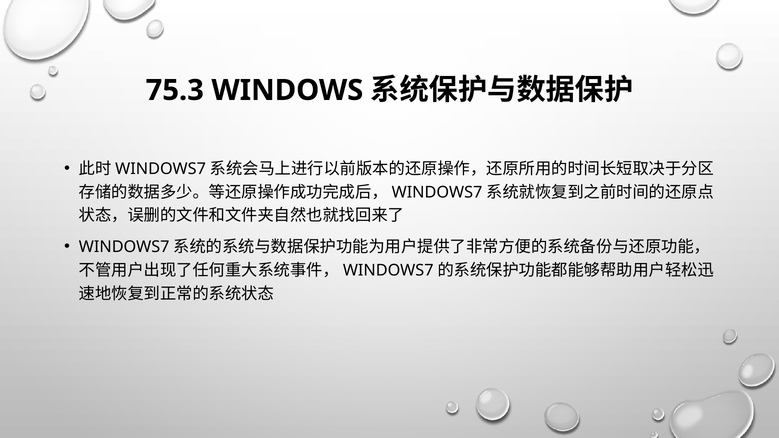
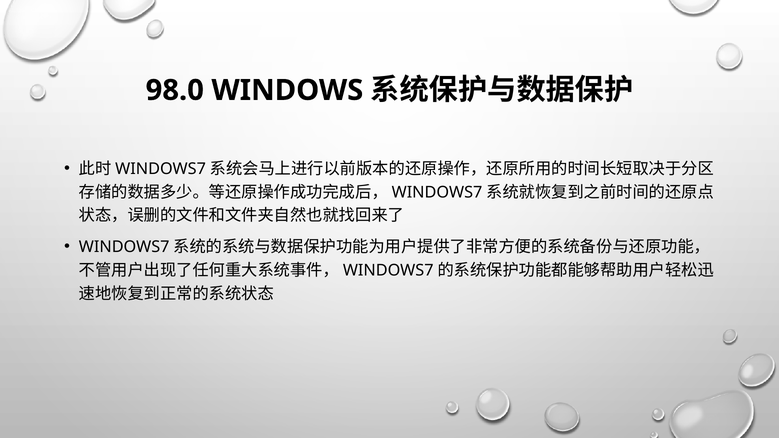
75.3: 75.3 -> 98.0 (175, 90)
